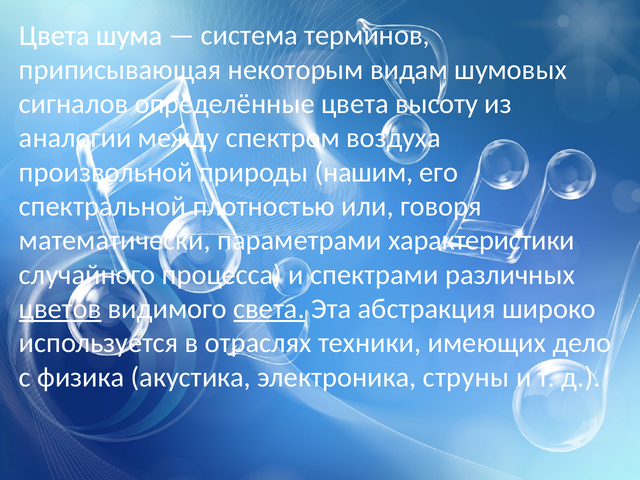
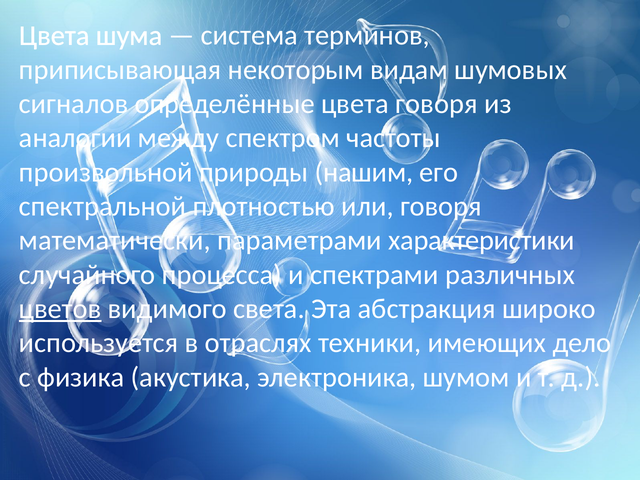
цвета высоту: высоту -> говоря (437, 104)
воздуха: воздуха -> частоты (394, 138)
света underline: present -> none (269, 309)
струны: струны -> шумом (466, 377)
